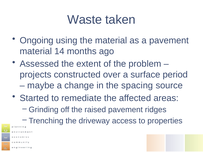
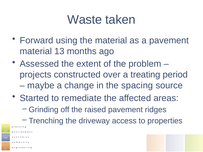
Ongoing: Ongoing -> Forward (37, 40)
14: 14 -> 13 (59, 51)
surface: surface -> treating (145, 75)
